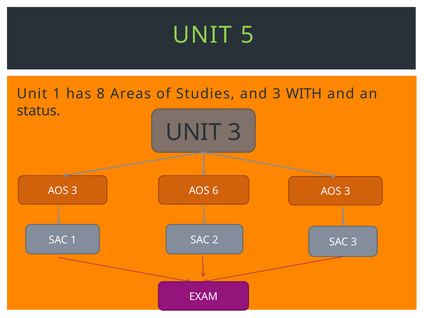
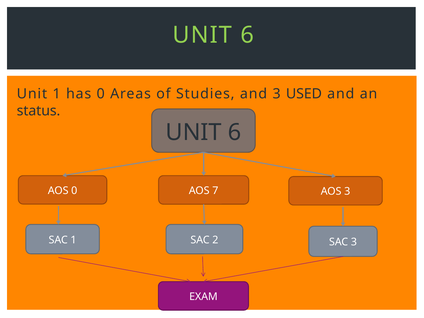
5: 5 -> 6 (247, 35)
has 8: 8 -> 0 (101, 94)
WITH: WITH -> USED (304, 94)
3: 3 -> 6 (235, 132)
3: 3 -> 0 (74, 191)
6: 6 -> 7 (215, 191)
